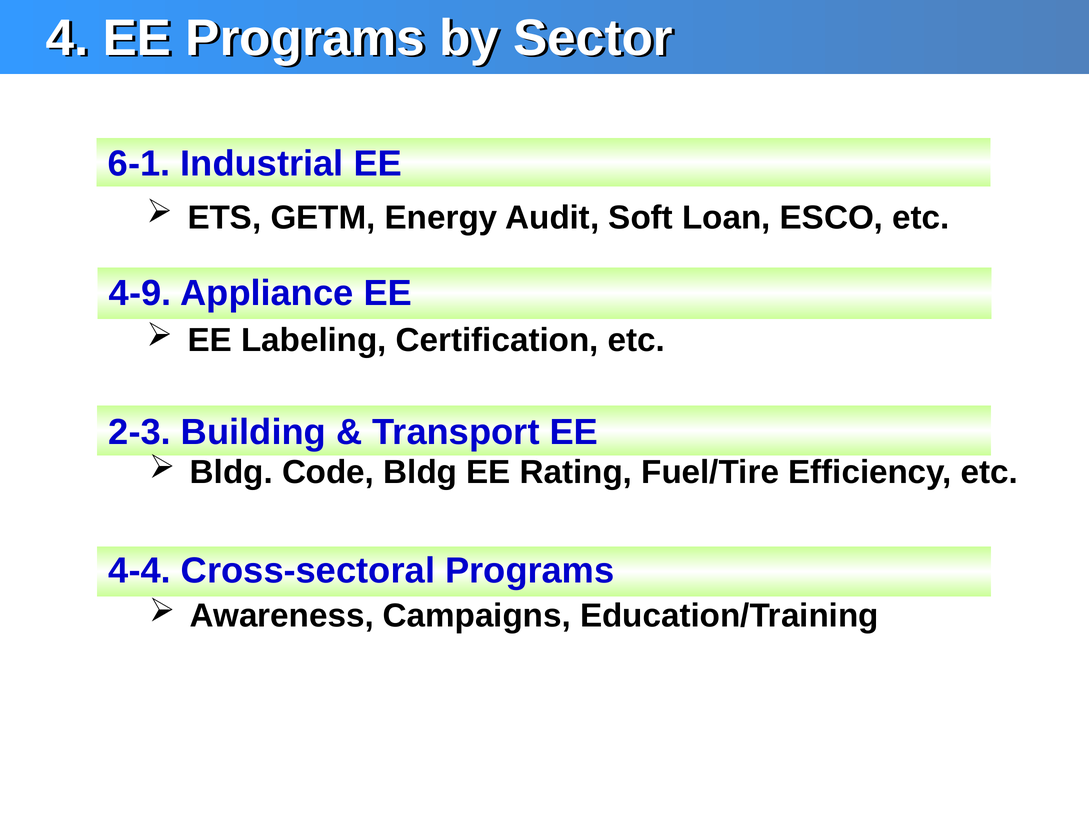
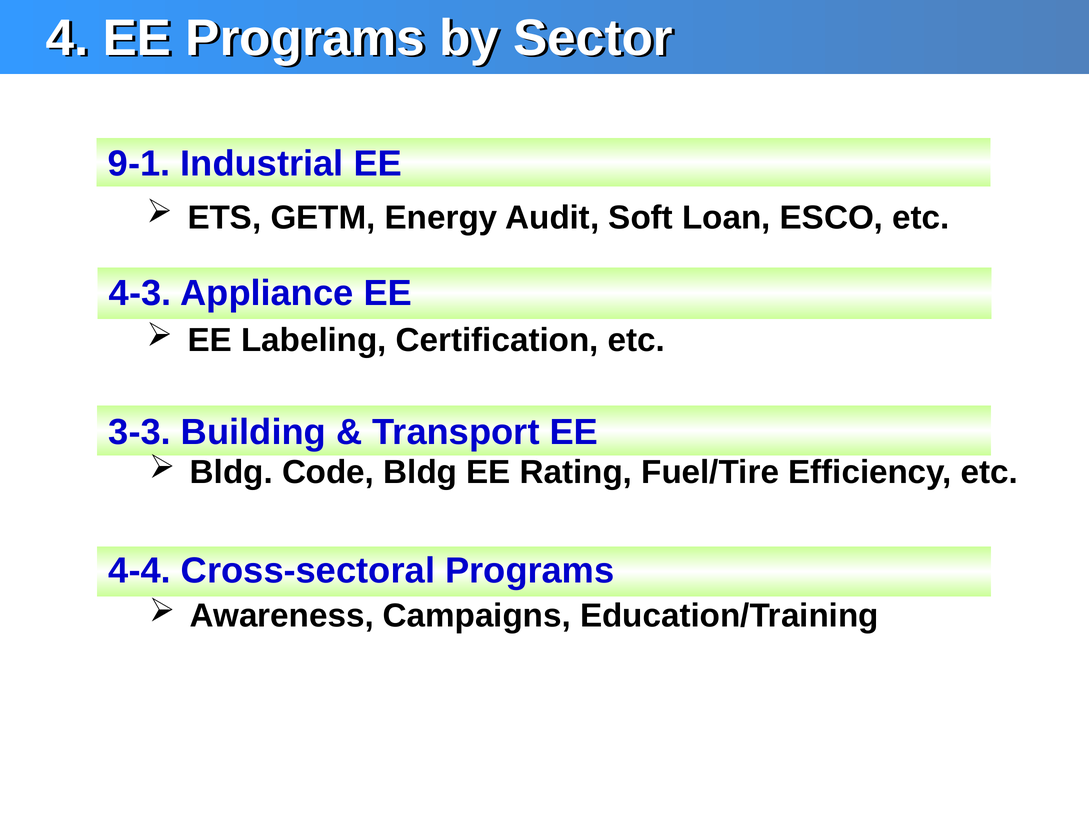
6-1: 6-1 -> 9-1 (139, 164)
4-9: 4-9 -> 4-3 (140, 293)
2-3: 2-3 -> 3-3 (140, 432)
